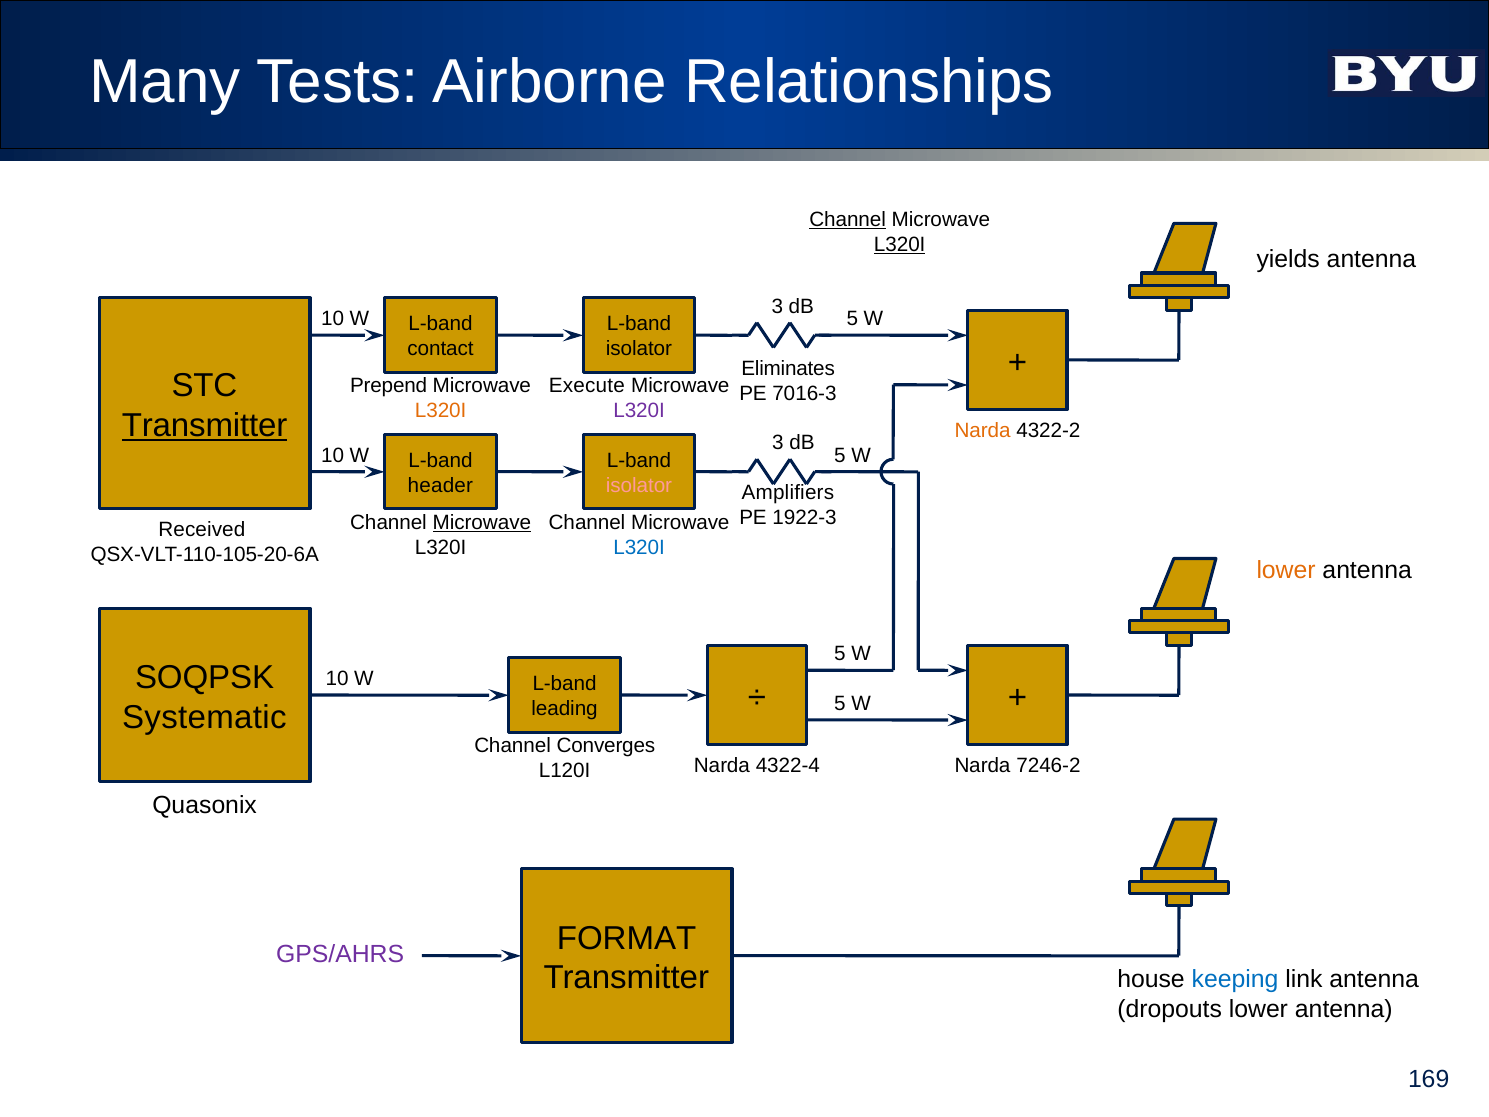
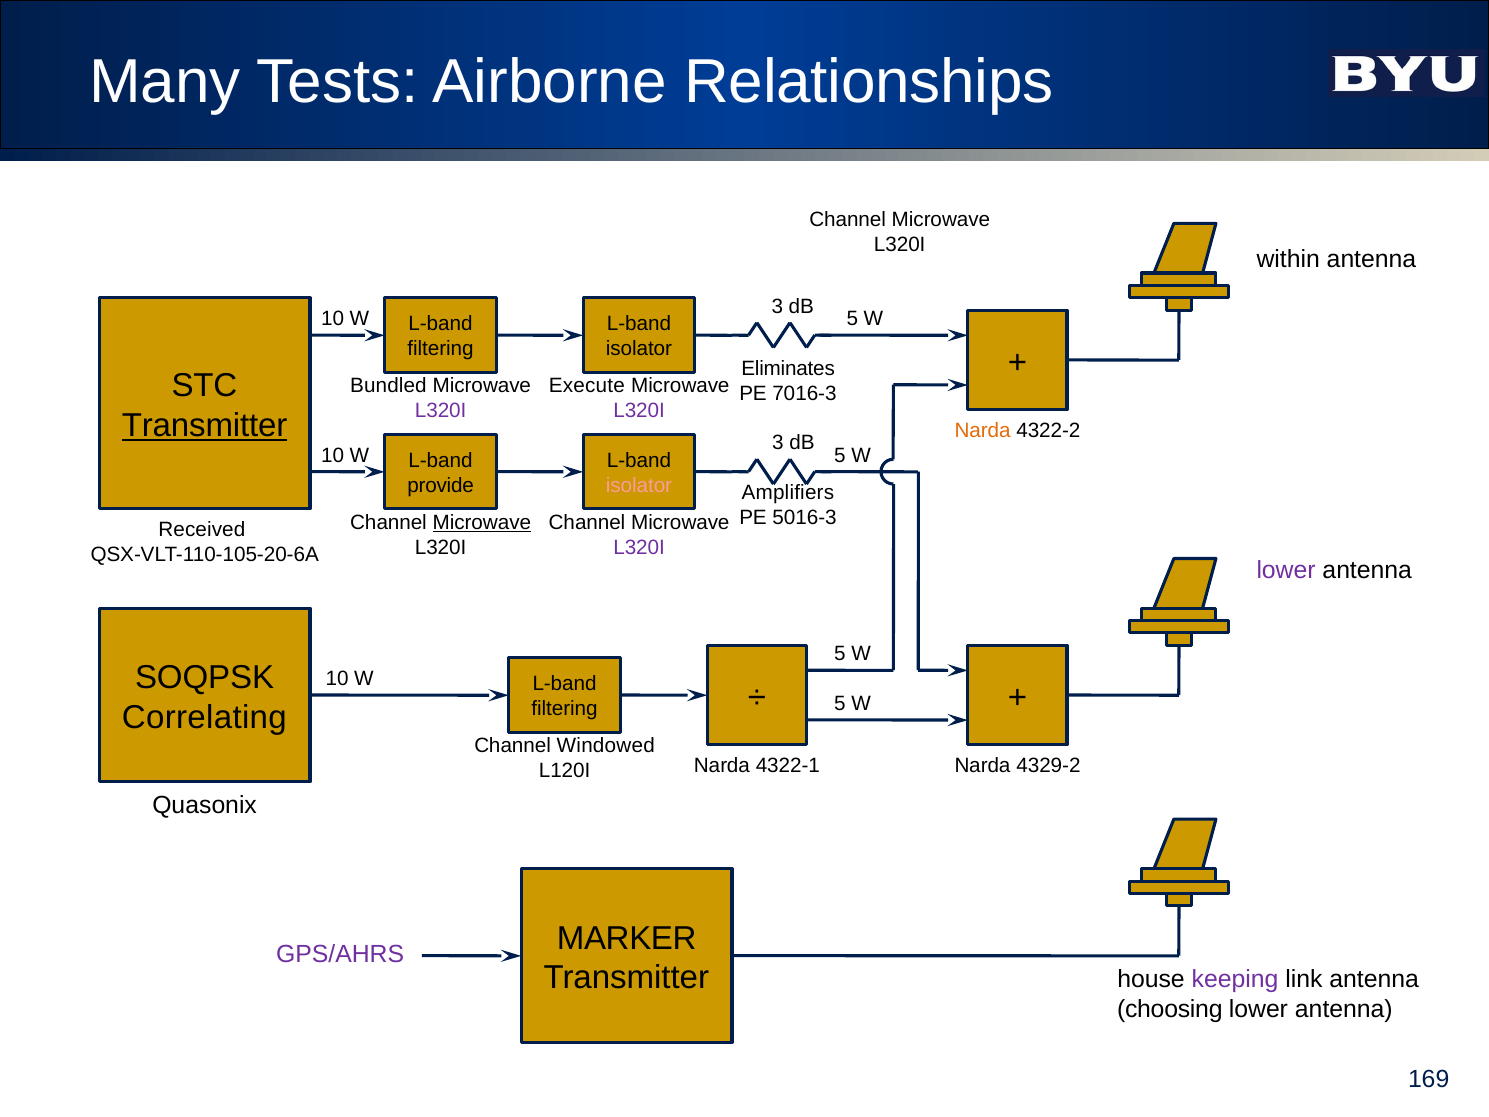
Channel underline: present -> none (848, 220)
L320I underline: present -> none (900, 245)
yields: yields -> within (1288, 260)
contact: contact -> filtering (440, 349)
Prepend: Prepend -> Bundled (388, 386)
L320I colour: orange -> purple (441, 411)
header: header -> provide (441, 485)
1922-3: 1922-3 -> 5016-3 (804, 517)
L320I colour: blue -> purple (639, 547)
lower colour: orange -> purple (1286, 570)
leading: leading -> filtering (565, 709)
Systematic: Systematic -> Correlating (204, 717)
Converges: Converges -> Windowed (606, 746)
4322-4: 4322-4 -> 4322-1 (788, 766)
7246-2: 7246-2 -> 4329-2 (1048, 766)
FORMAT: FORMAT -> MARKER (627, 938)
keeping colour: blue -> purple (1235, 979)
dropouts: dropouts -> choosing (1170, 1009)
